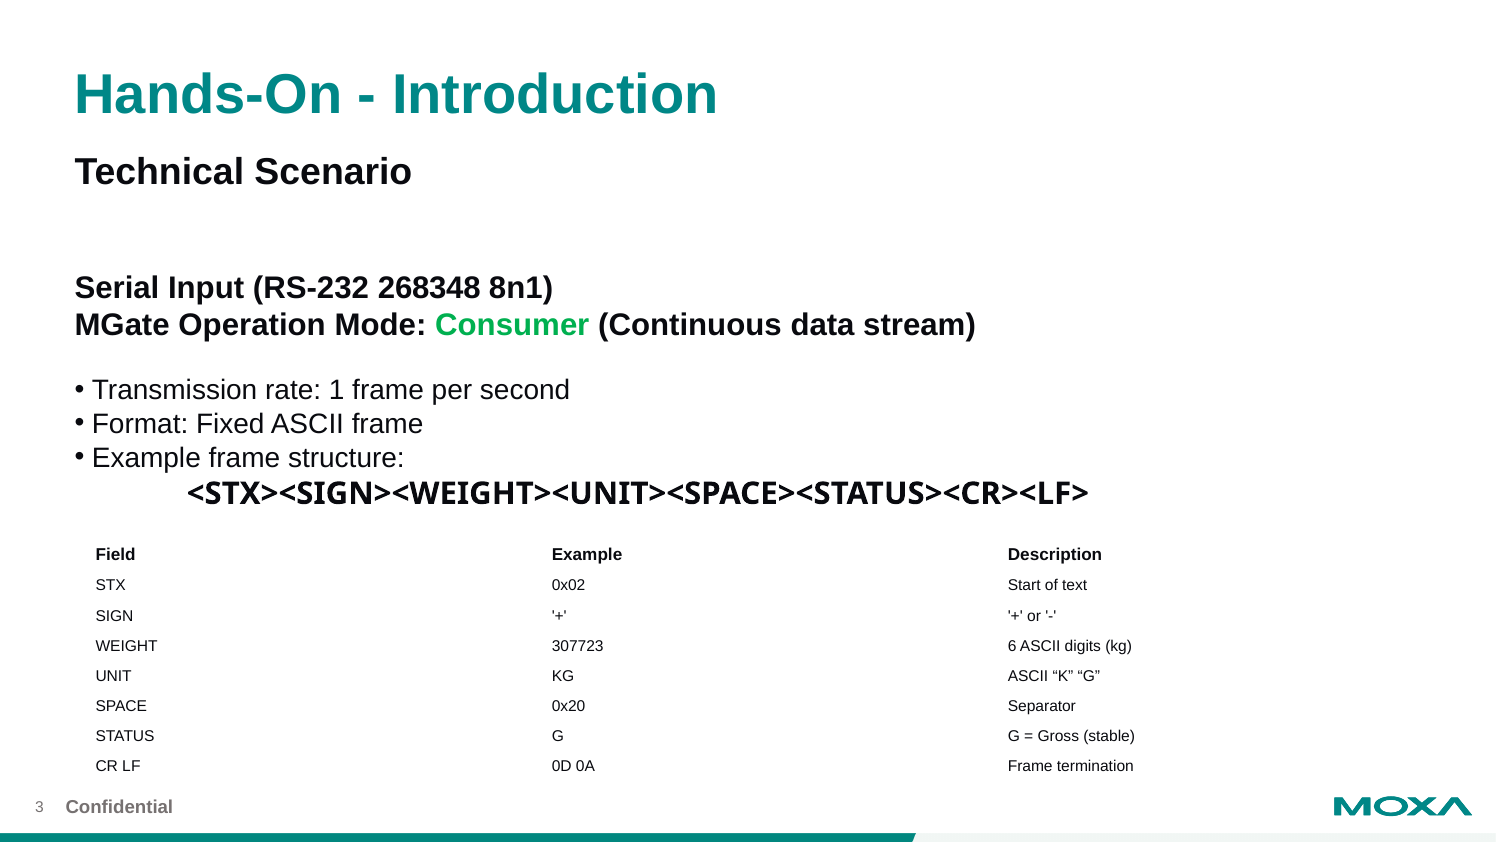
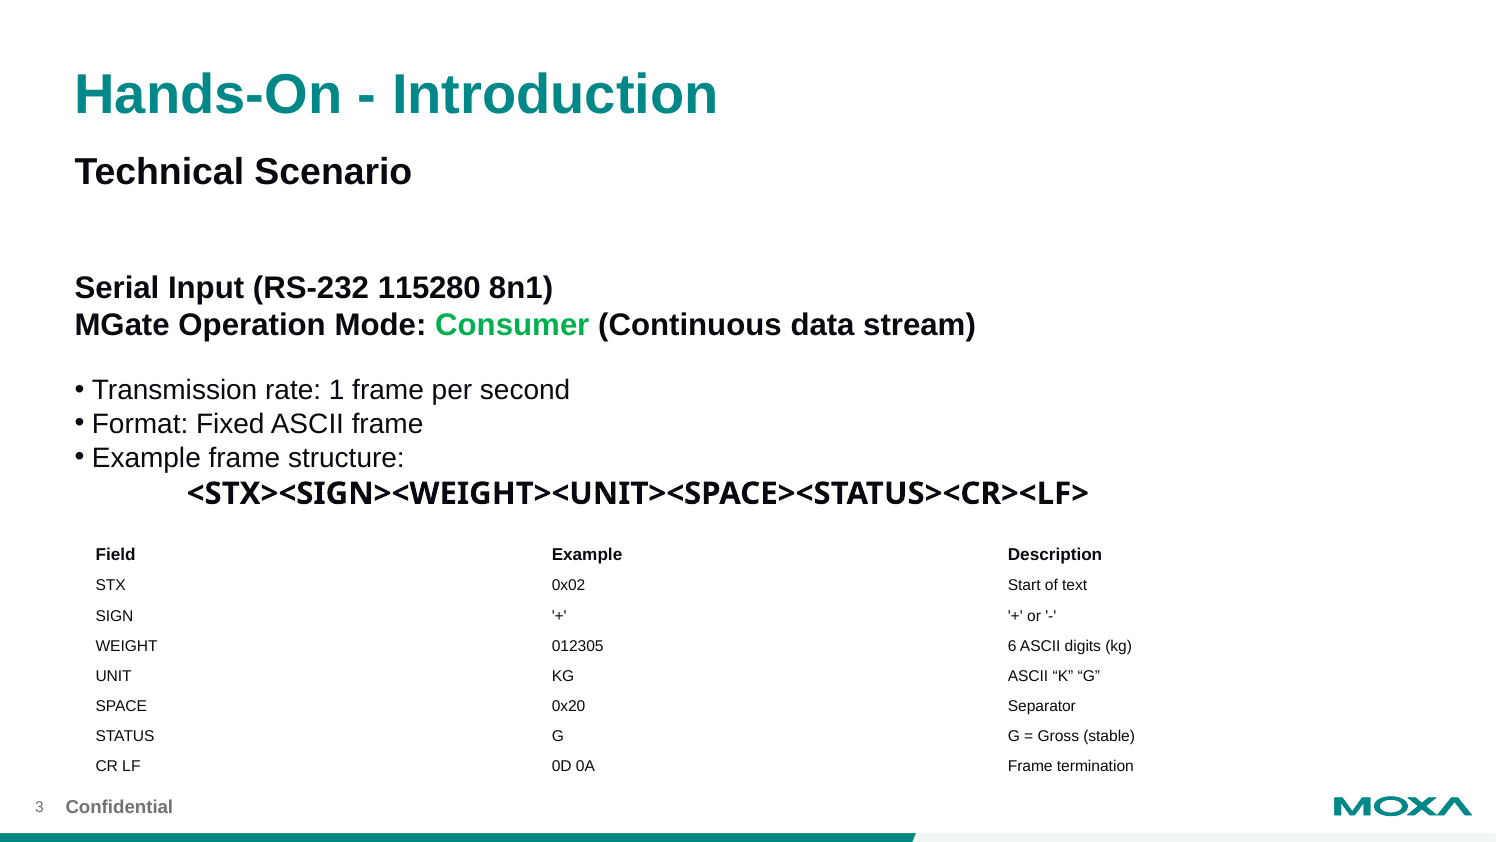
268348: 268348 -> 115280 (429, 288)
307723: 307723 -> 012305 (578, 645)
